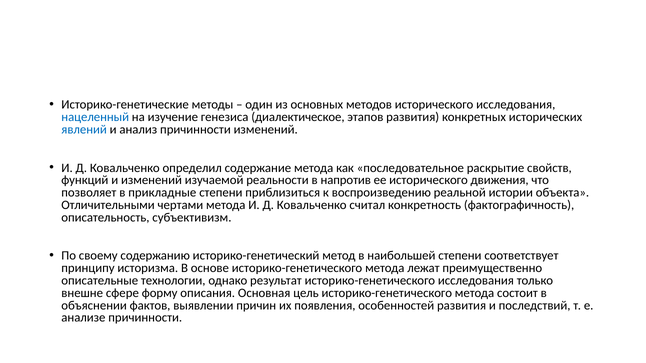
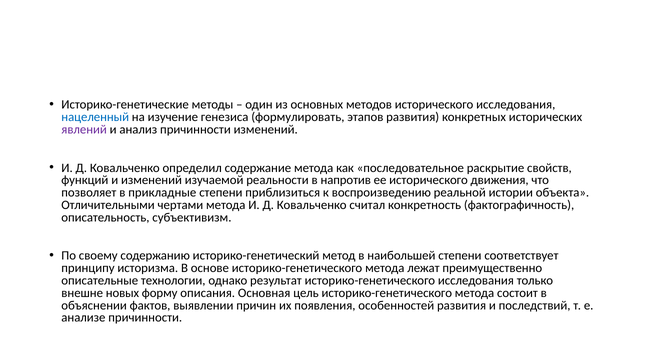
диалектическое: диалектическое -> формулировать (298, 117)
явлений colour: blue -> purple (84, 130)
сфере: сфере -> новых (122, 293)
